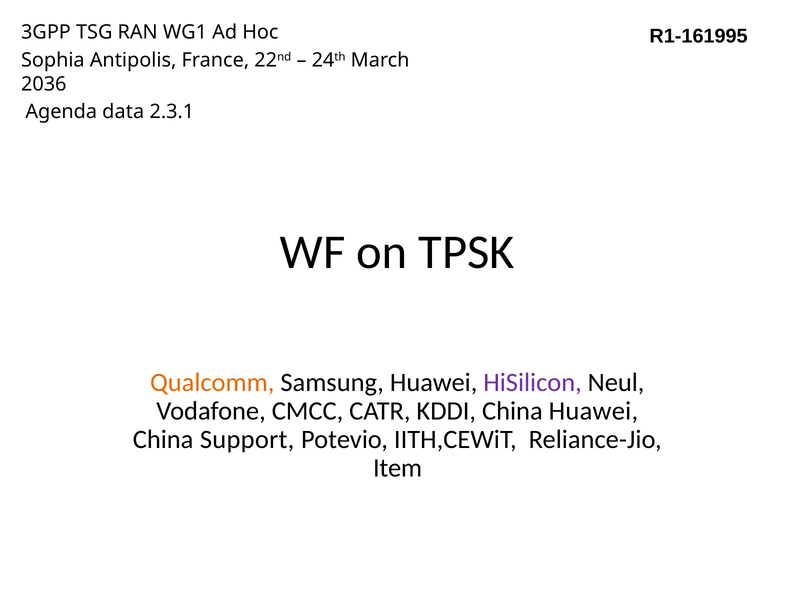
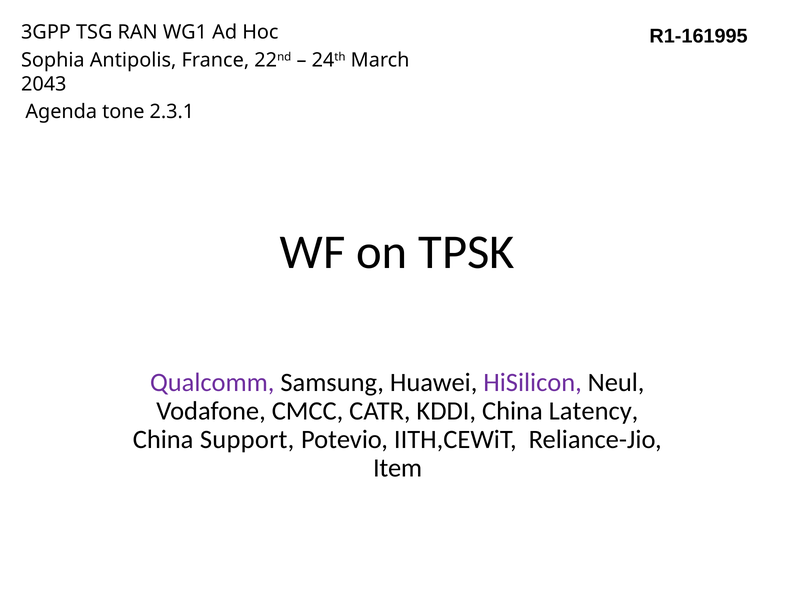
2036: 2036 -> 2043 (44, 84)
data: data -> tone (123, 112)
Qualcomm colour: orange -> purple (212, 382)
China Huawei: Huawei -> Latency (594, 411)
